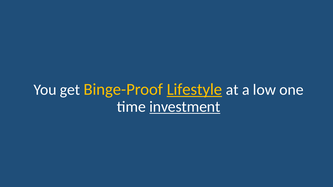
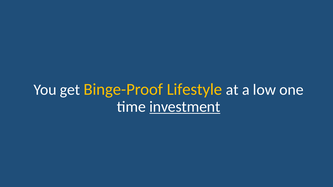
Lifestyle underline: present -> none (194, 89)
